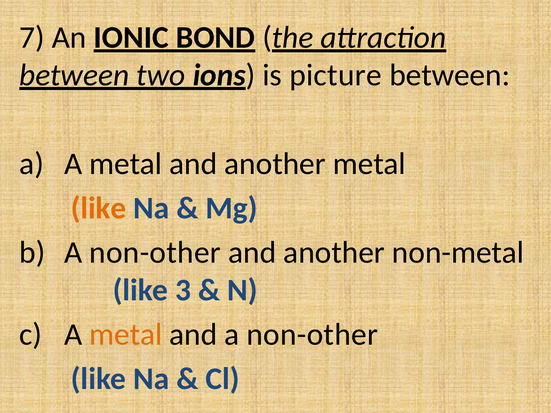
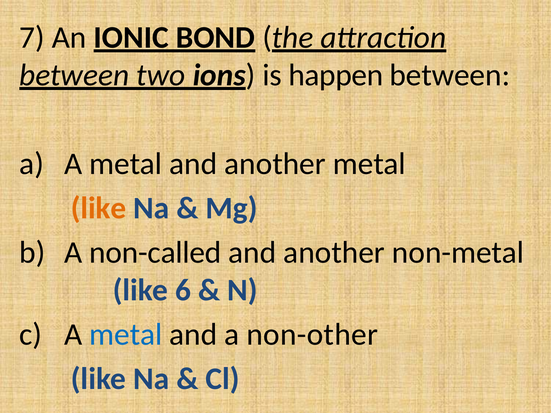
picture: picture -> happen (336, 75)
non-other: non-other -> non-called (155, 253)
3: 3 -> 6 (183, 290)
metal colour: orange -> blue (126, 335)
